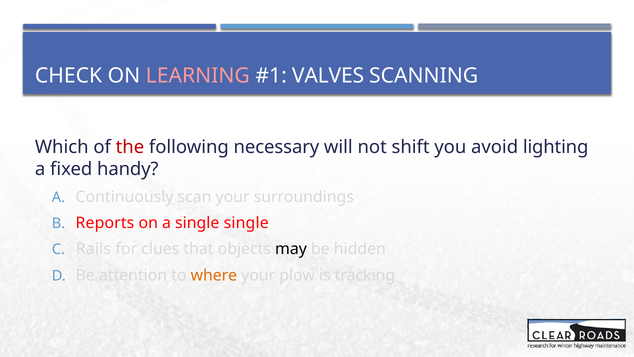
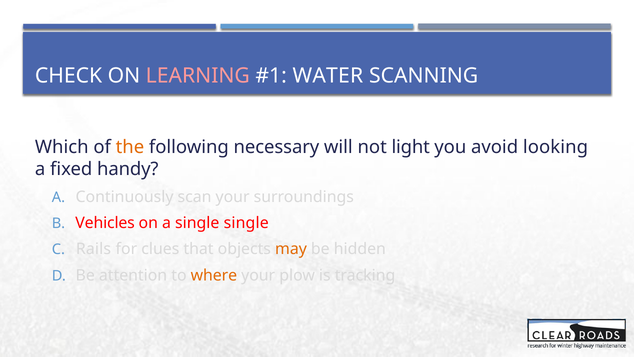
VALVES: VALVES -> WATER (328, 76)
the colour: red -> orange (130, 147)
shift: shift -> light (411, 147)
lighting: lighting -> looking (556, 147)
Reports: Reports -> Vehicles (105, 223)
may colour: black -> orange (291, 249)
